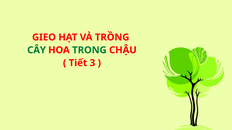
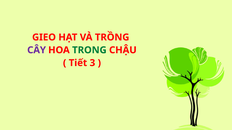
CÂY colour: green -> purple (37, 50)
